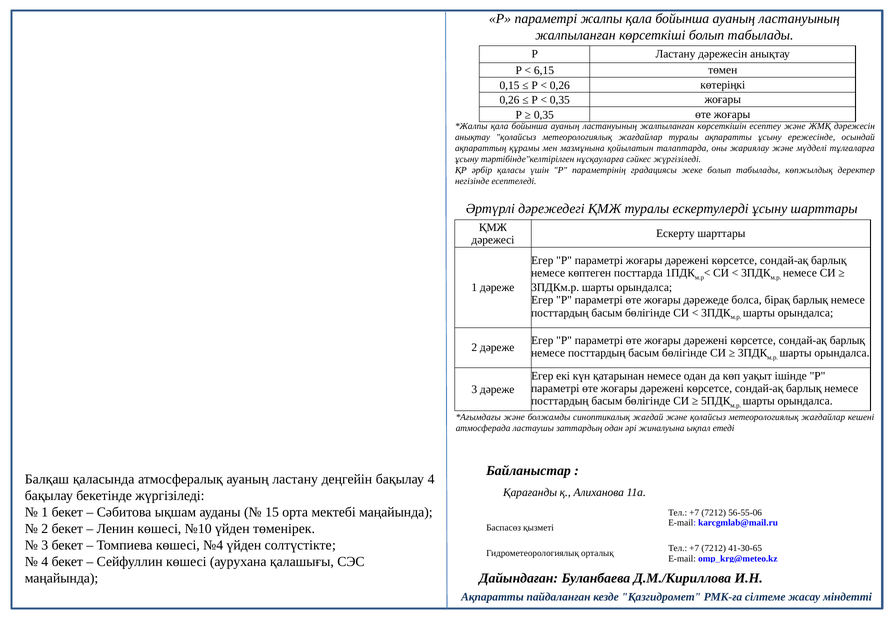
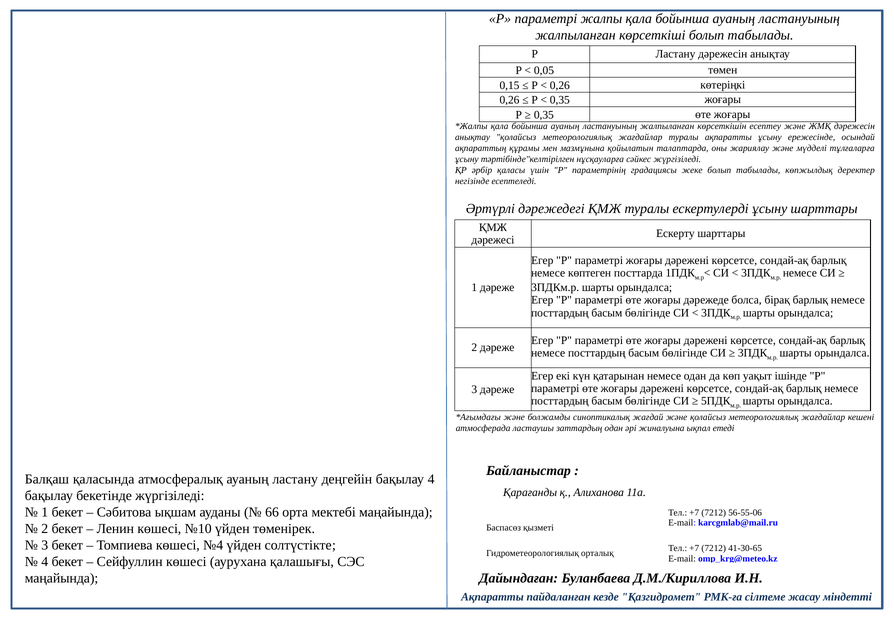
6,15: 6,15 -> 0,05 (544, 71)
15: 15 -> 66 (272, 512)
